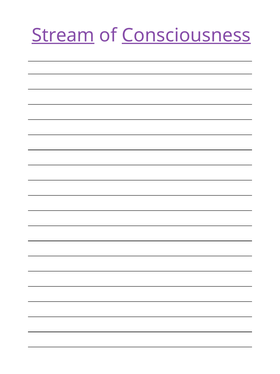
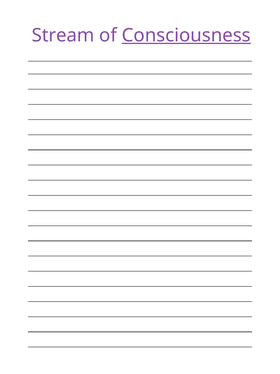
Stream underline: present -> none (63, 35)
